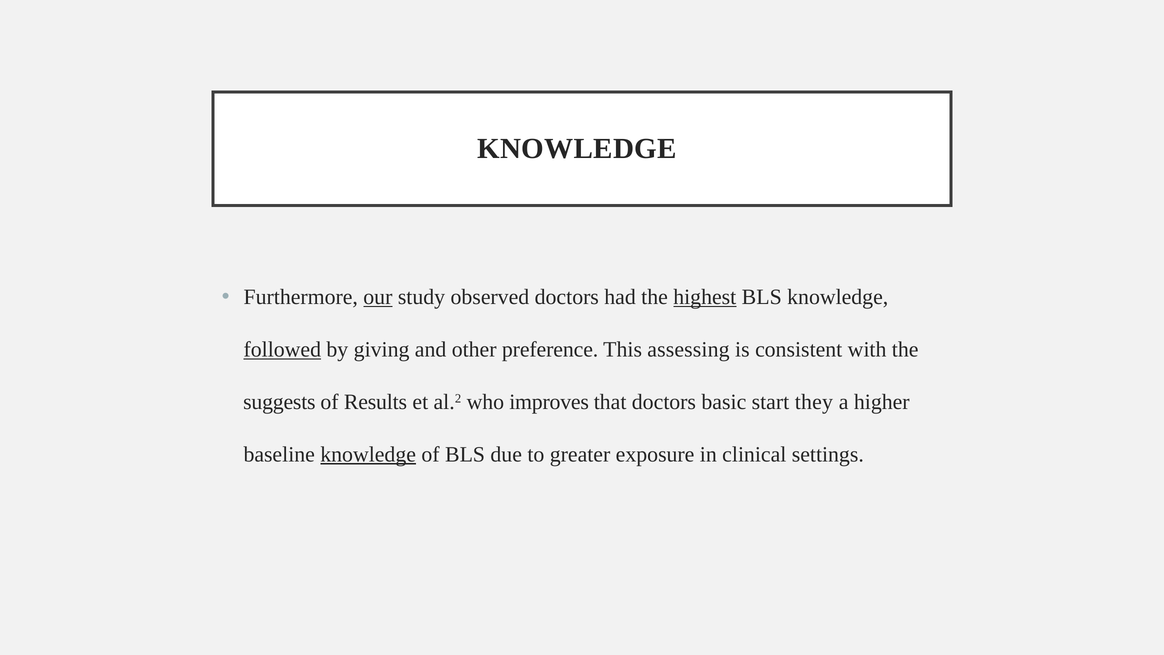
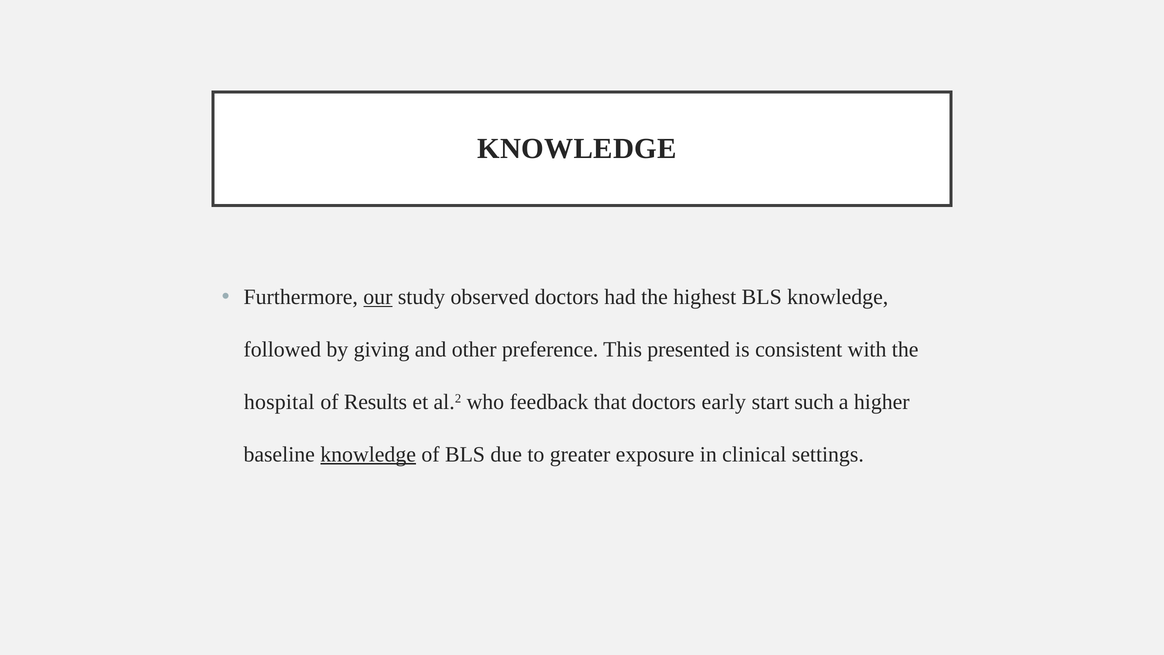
highest underline: present -> none (705, 297)
followed underline: present -> none (282, 349)
assessing: assessing -> presented (689, 349)
suggests: suggests -> hospital (279, 402)
improves: improves -> feedback (549, 402)
basic: basic -> early (724, 402)
they: they -> such (814, 402)
